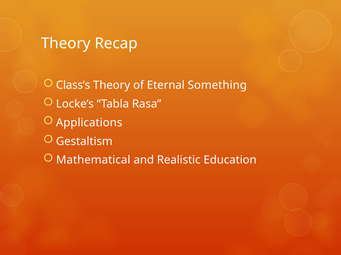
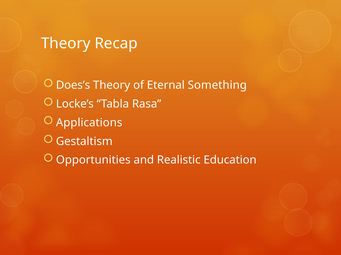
Class’s: Class’s -> Does’s (73, 85)
Mathematical: Mathematical -> Opportunities (93, 160)
